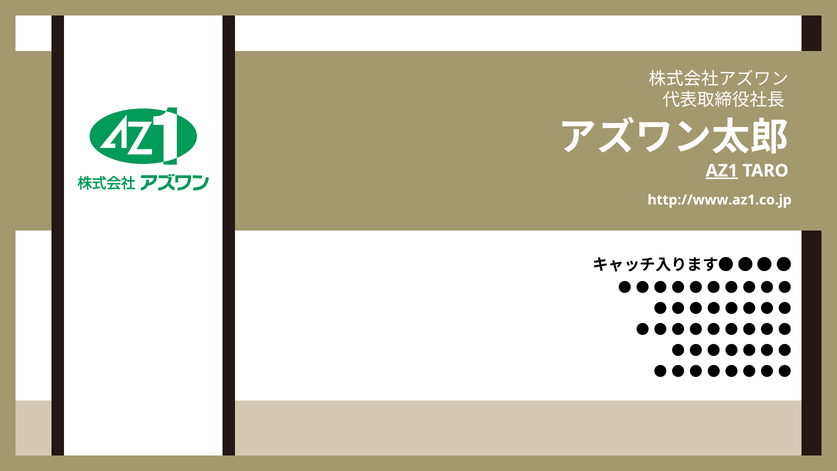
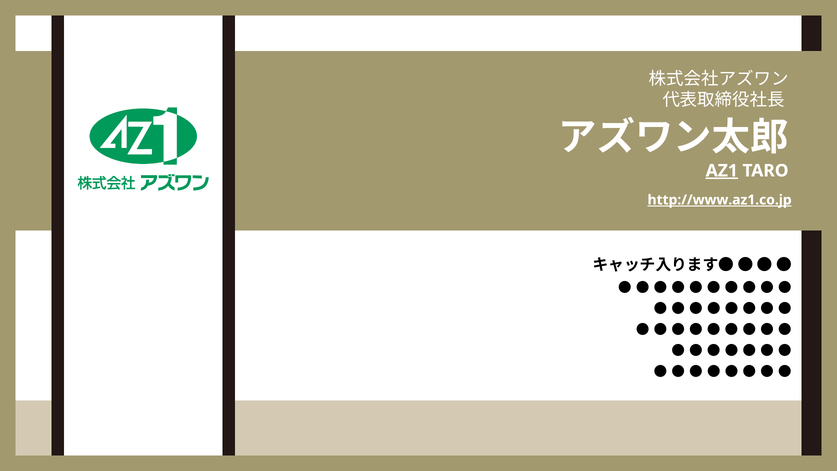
http://www.az1.co.jp underline: none -> present (720, 200)
